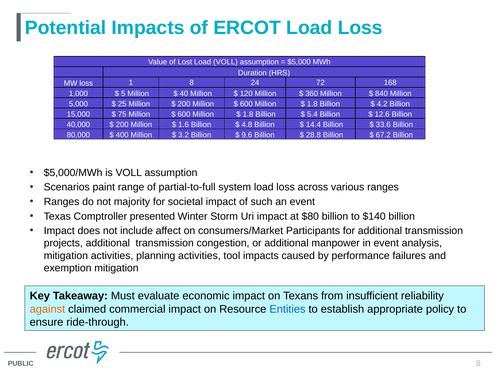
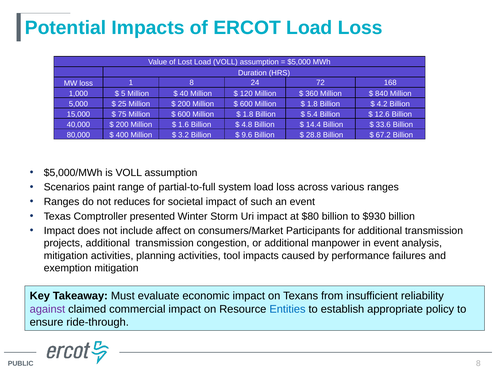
majority: majority -> reduces (132, 202)
$140: $140 -> $930 (374, 216)
against colour: orange -> purple (47, 309)
